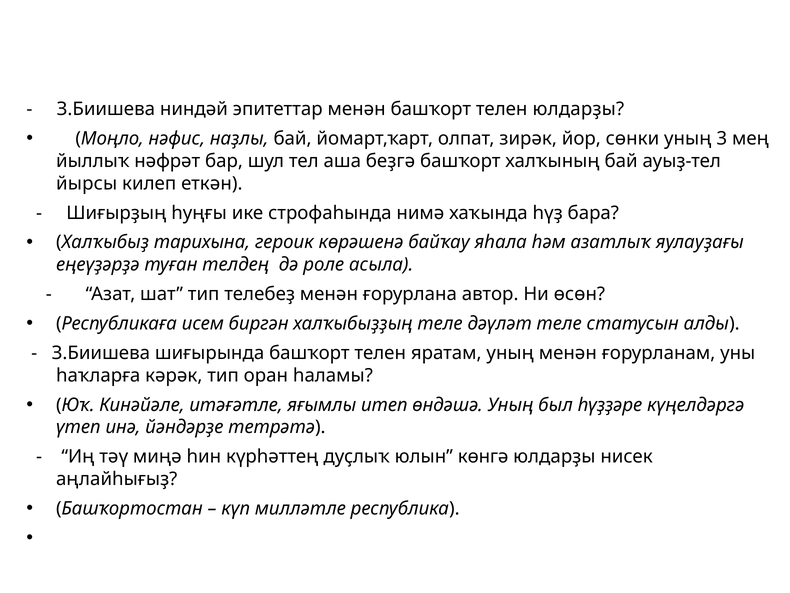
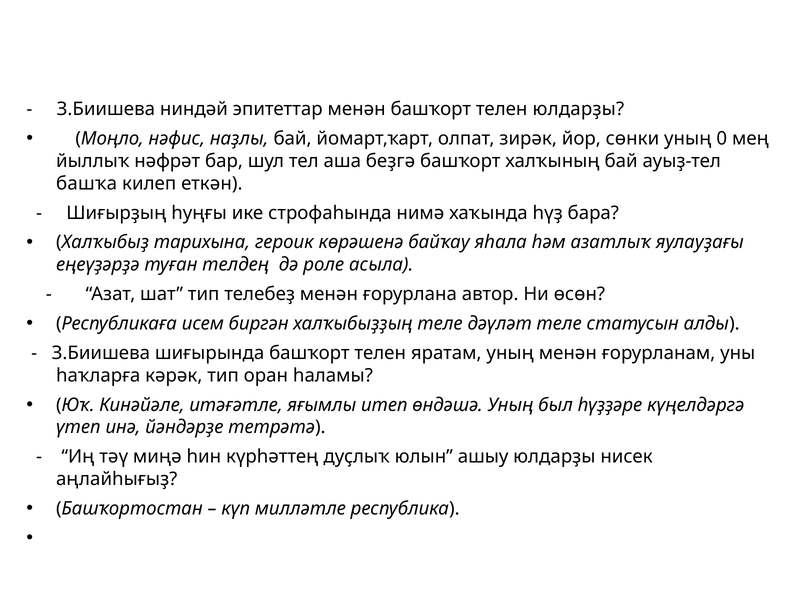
3: 3 -> 0 (722, 138)
йырсы: йырсы -> башҡа (87, 183)
көнгә: көнгә -> ашыу (483, 456)
